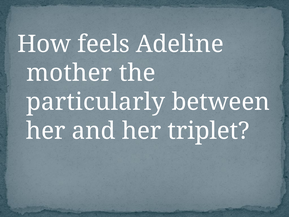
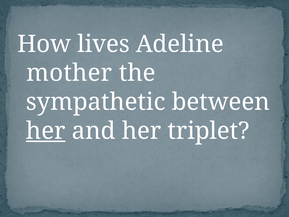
feels: feels -> lives (104, 44)
particularly: particularly -> sympathetic (96, 102)
her underline: none -> present (46, 131)
